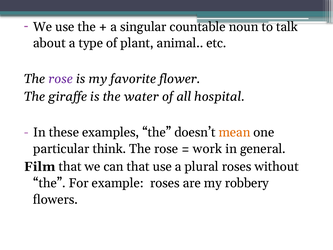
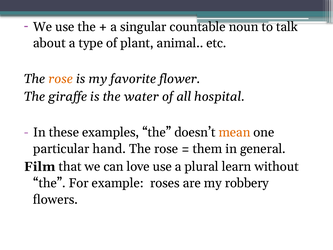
rose colour: purple -> orange (61, 79)
think: think -> hand (109, 149)
work: work -> them (208, 149)
can that: that -> love (138, 166)
plural roses: roses -> learn (237, 166)
